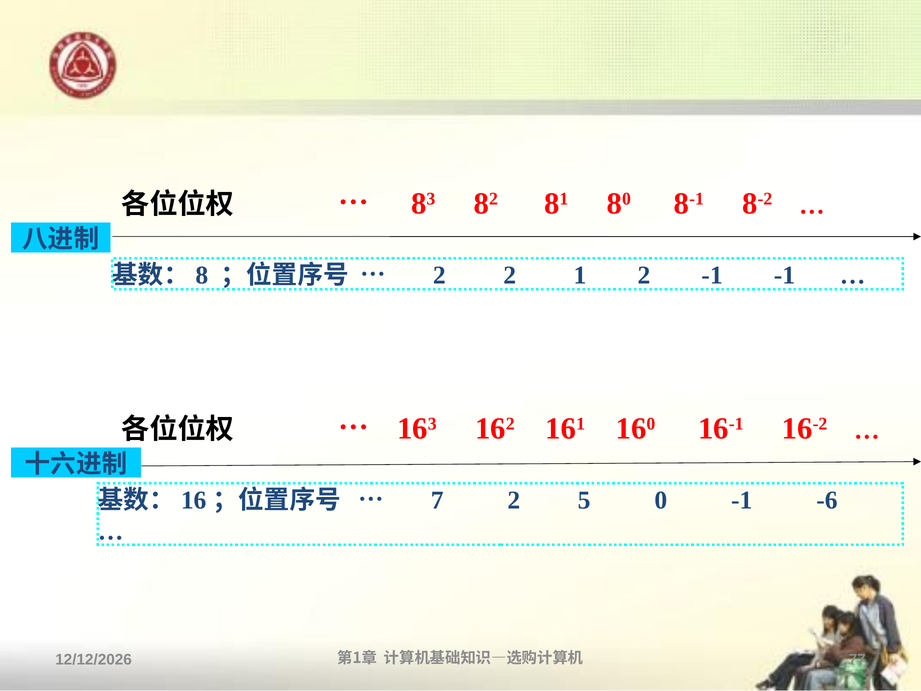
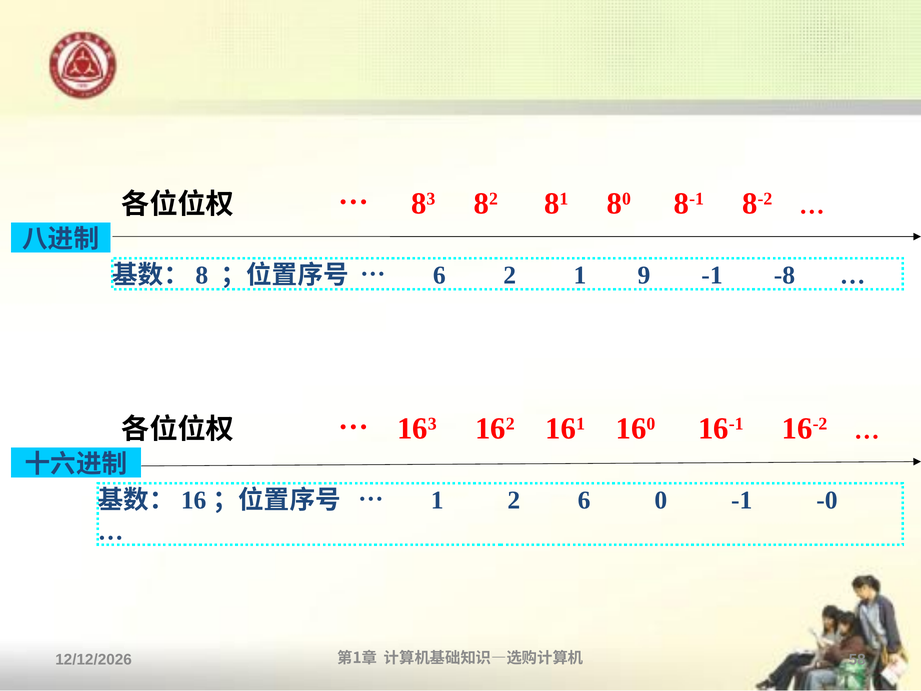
2: 2 -> 6 (439, 275)
1 2: 2 -> 9 (644, 275)
-1 -1: -1 -> -8 (784, 275)
7: 7 -> 1 (437, 500)
2 5: 5 -> 6 (584, 500)
-6: -6 -> -0 (827, 500)
77: 77 -> 58 (857, 660)
